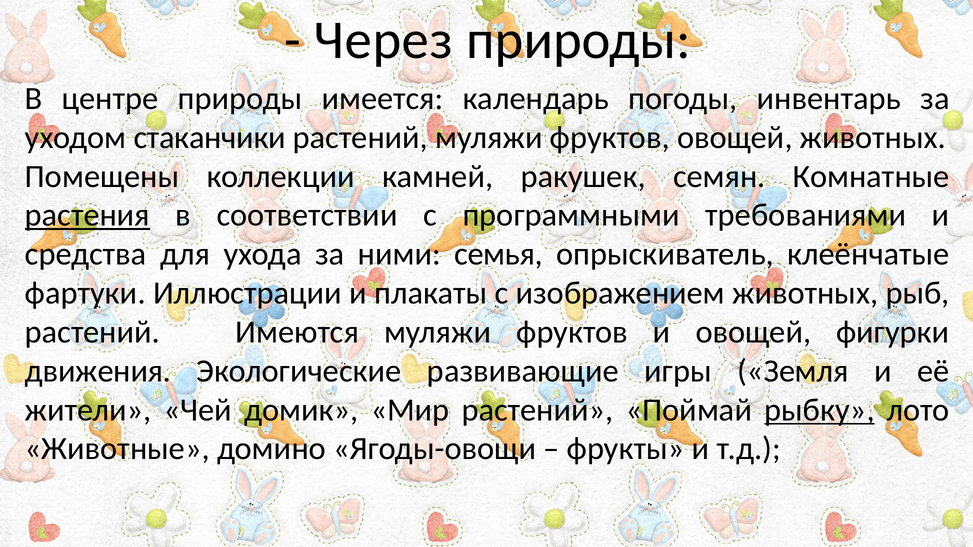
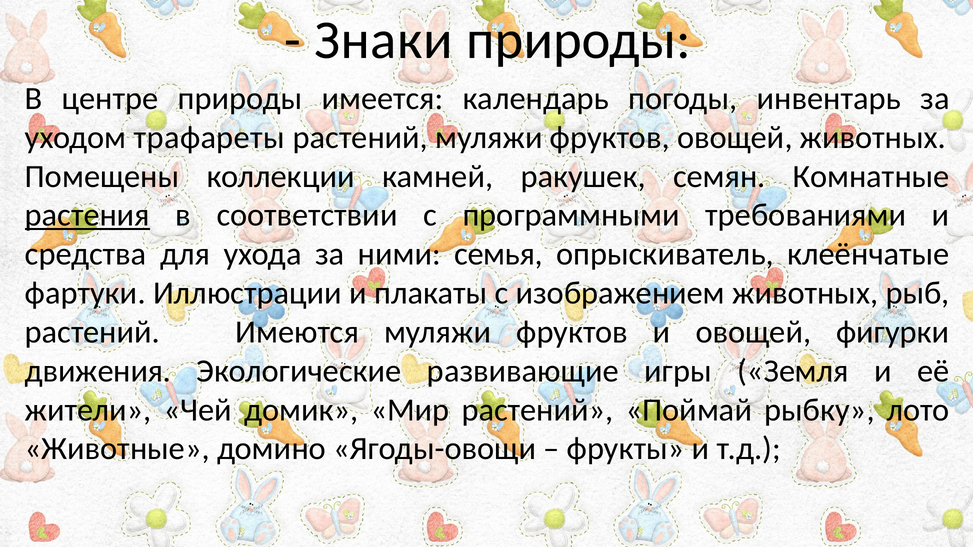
Через: Через -> Знаки (383, 40)
стаканчики: стаканчики -> трафареты (209, 138)
рыбку underline: present -> none (819, 410)
